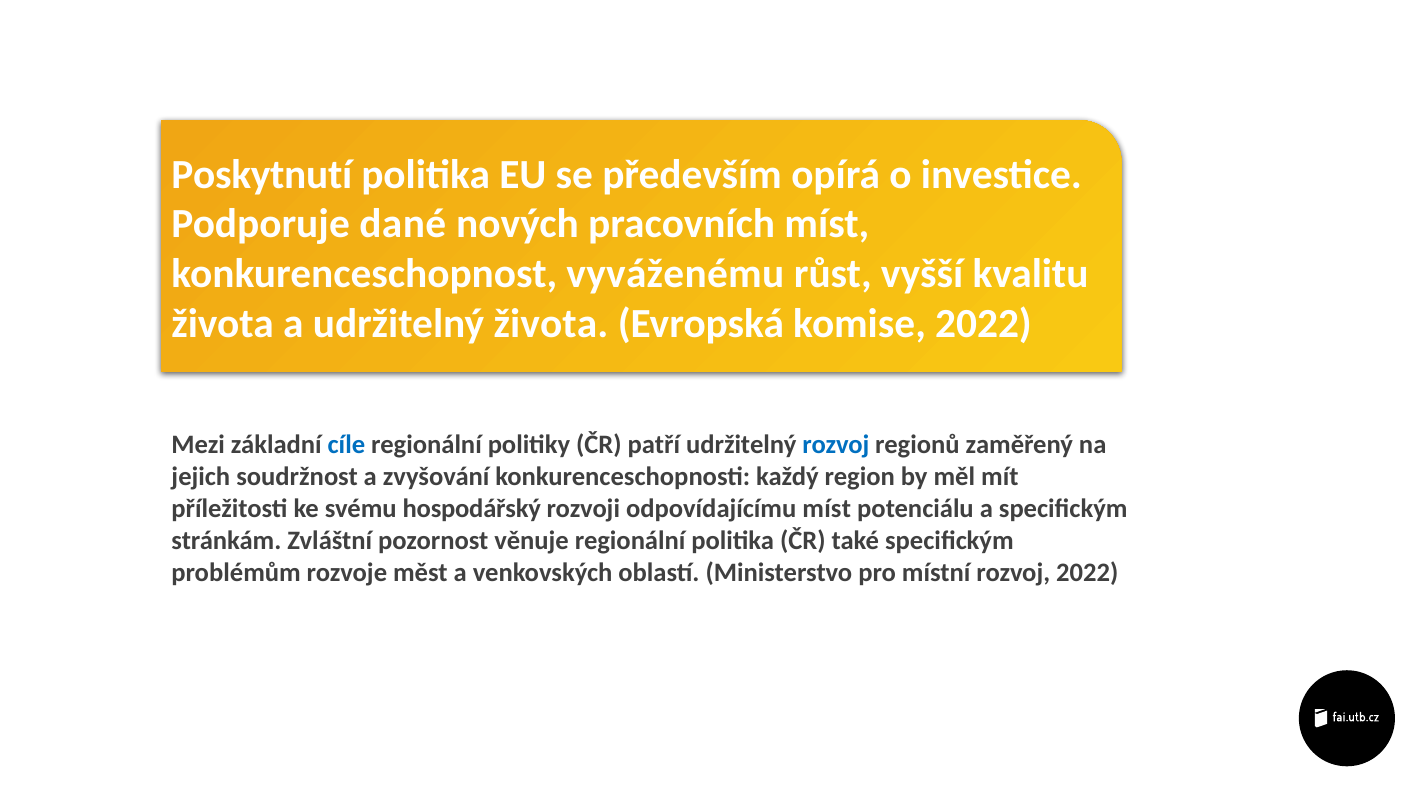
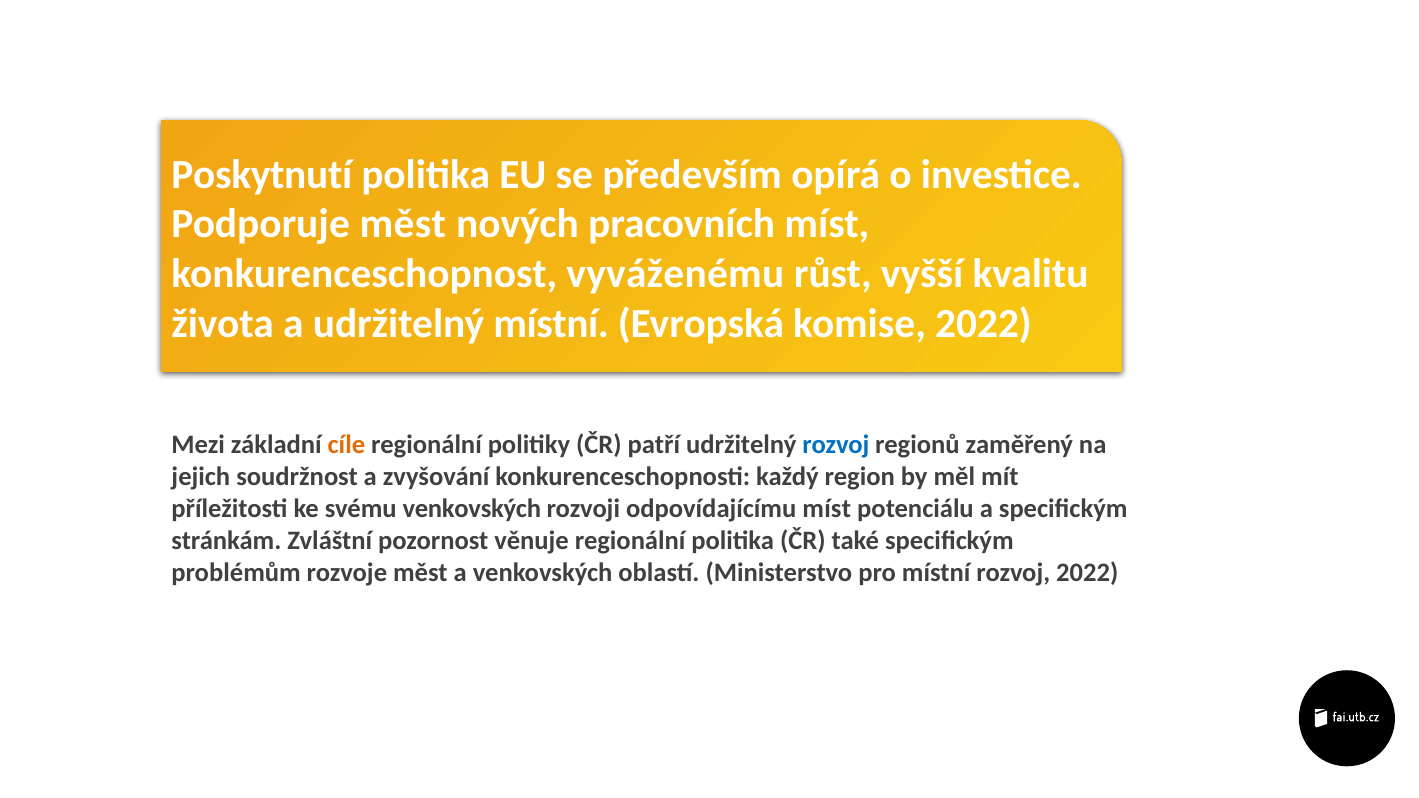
Podporuje dané: dané -> měst (403, 224)
udržitelný života: života -> místní (551, 323)
cíle colour: blue -> orange (346, 445)
svému hospodářský: hospodářský -> venkovských (472, 509)
